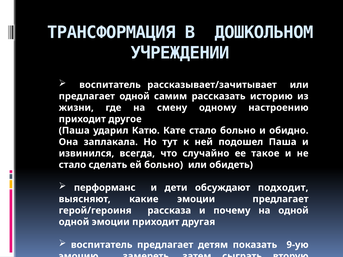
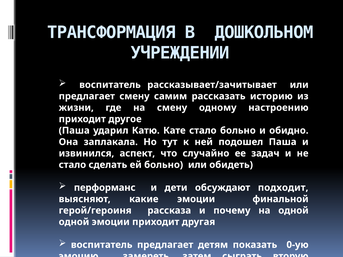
предлагает одной: одной -> смену (134, 96)
всегда: всегда -> аспект (137, 153)
такое: такое -> задач (265, 153)
эмоции предлагает: предлагает -> финальной (281, 199)
9-ую: 9-ую -> 0-ую (298, 245)
